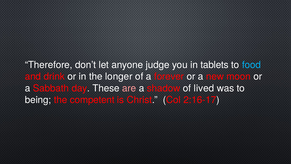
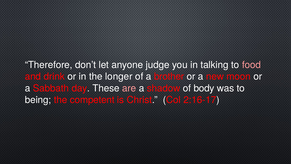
tablets: tablets -> talking (215, 65)
food colour: light blue -> pink (251, 65)
forever: forever -> brother (169, 76)
lived: lived -> body (204, 88)
